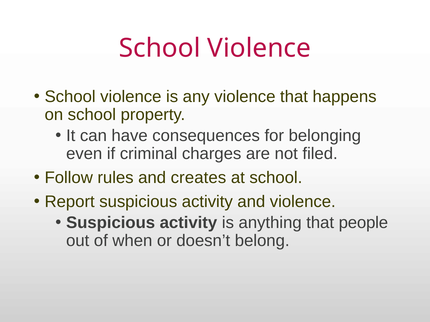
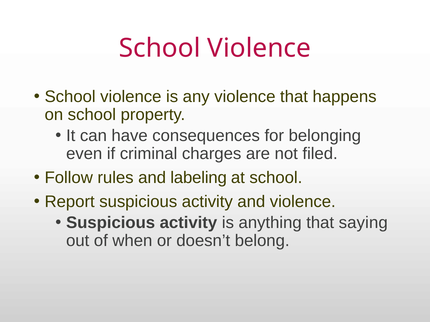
creates: creates -> labeling (199, 178)
people: people -> saying (363, 223)
